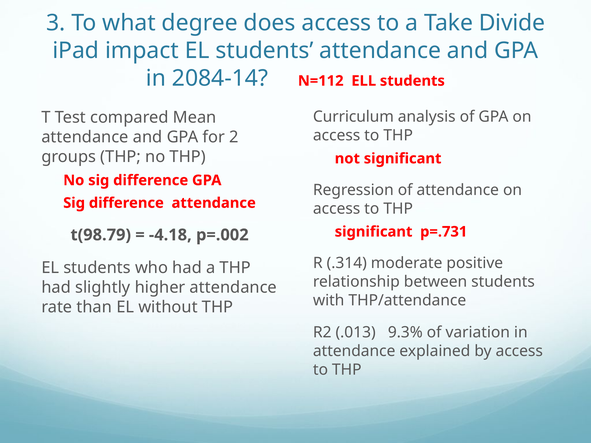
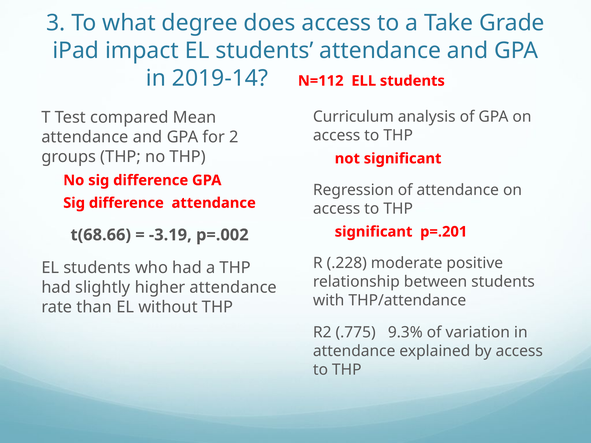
Divide: Divide -> Grade (512, 23)
2084-14: 2084-14 -> 2019-14 (220, 78)
p=.731: p=.731 -> p=.201 (444, 232)
t(98.79: t(98.79 -> t(68.66 (101, 235)
-4.18: -4.18 -> -3.19 (170, 235)
.314: .314 -> .228 (347, 263)
.013: .013 -> .775 (356, 332)
